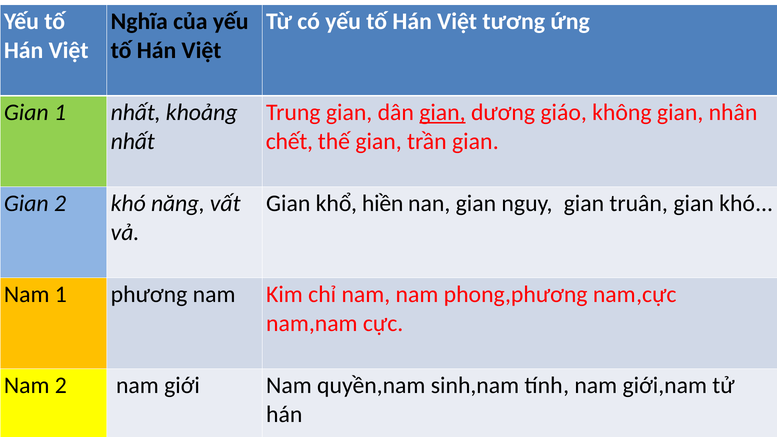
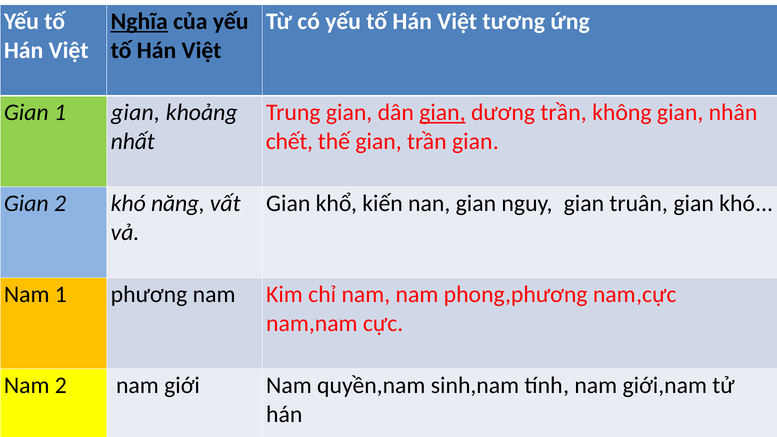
Nghĩa underline: none -> present (139, 22)
1 nhất: nhất -> gian (135, 113)
dương giáo: giáo -> trần (564, 113)
hiền: hiền -> kiến (383, 203)
